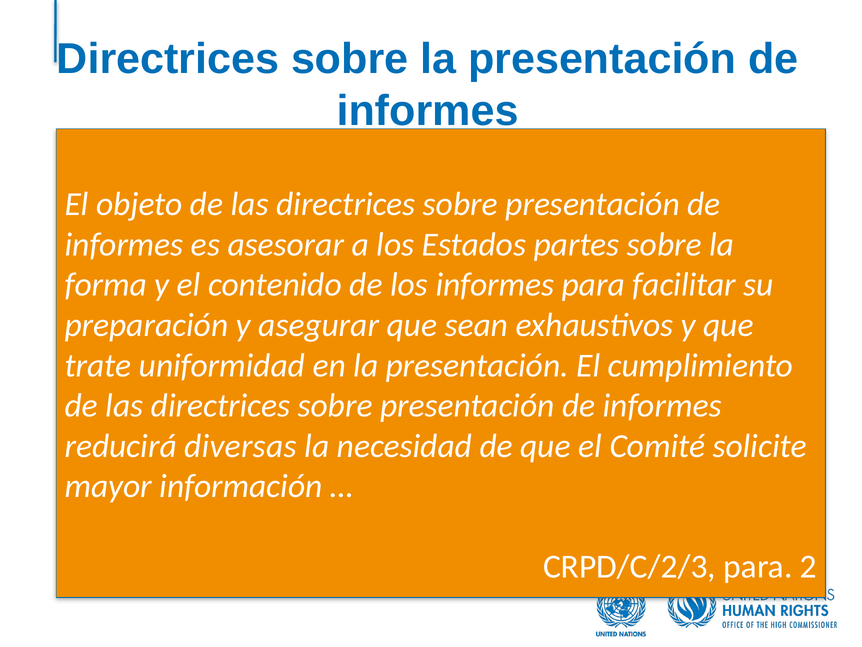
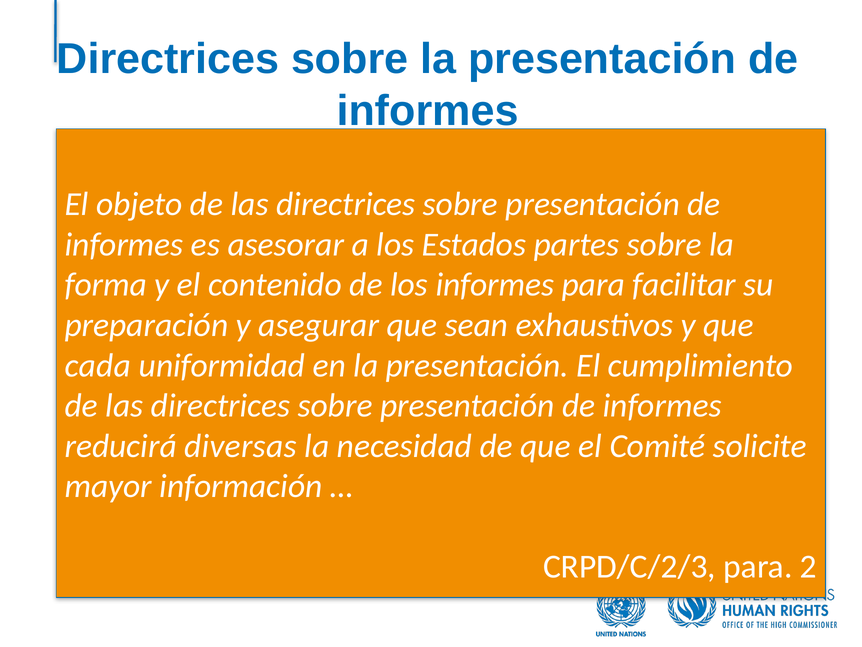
trate: trate -> cada (98, 365)
